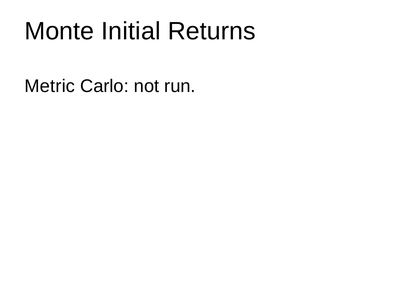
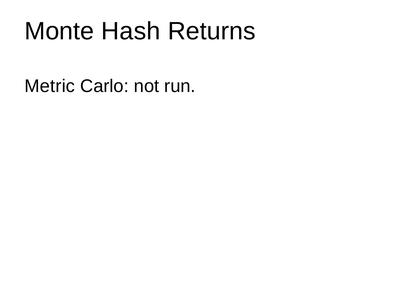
Initial: Initial -> Hash (131, 31)
